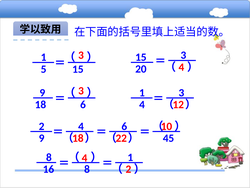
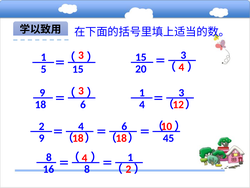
18 22: 22 -> 18 (121, 138)
